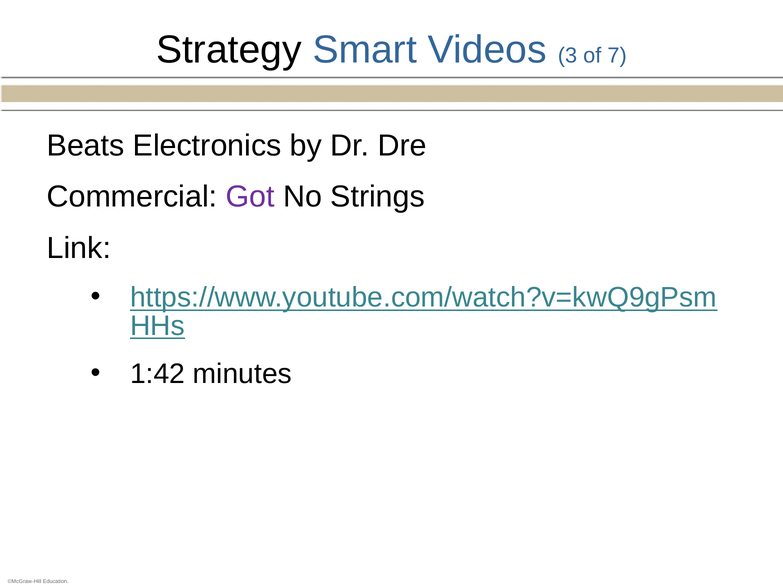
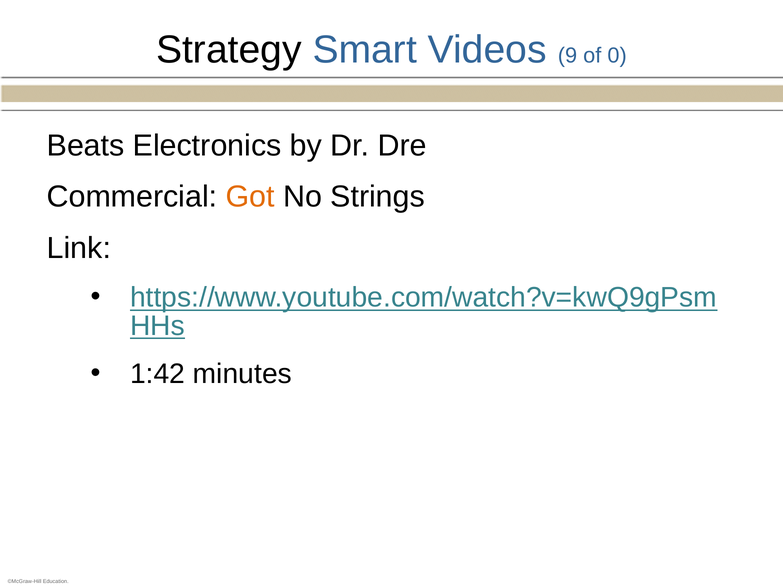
3: 3 -> 9 (568, 55)
7: 7 -> 0 (617, 55)
Got colour: purple -> orange (250, 197)
